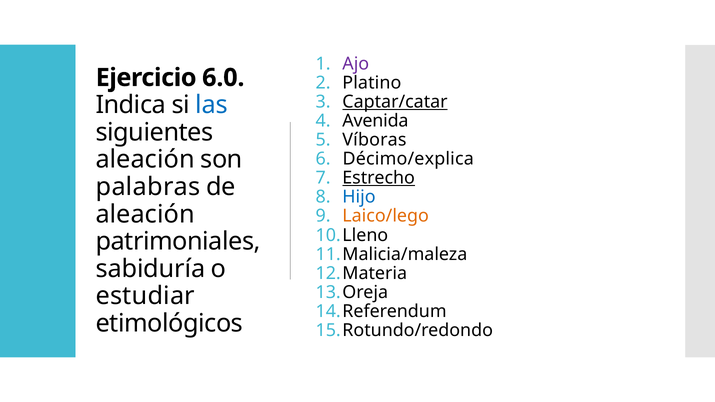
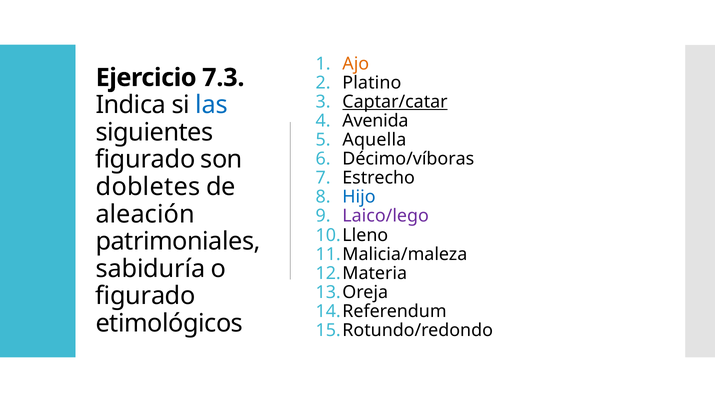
Ajo colour: purple -> orange (356, 64)
6.0: 6.0 -> 7.3 (223, 78)
Víboras: Víboras -> Aquella (374, 140)
aleación: aleación -> figurado (145, 160)
Décimo/explica: Décimo/explica -> Décimo/víboras (408, 159)
Estrecho underline: present -> none (379, 178)
palabras: palabras -> dobletes (148, 187)
Laico/lego colour: orange -> purple (386, 216)
estudiar: estudiar -> figurado (146, 296)
